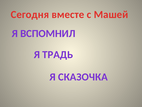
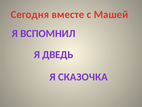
ТРАДЬ: ТРАДЬ -> ДВЕДЬ (58, 54)
